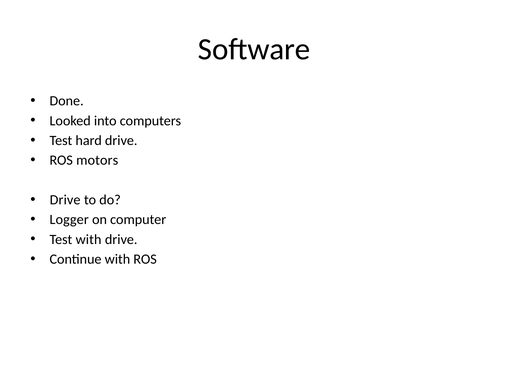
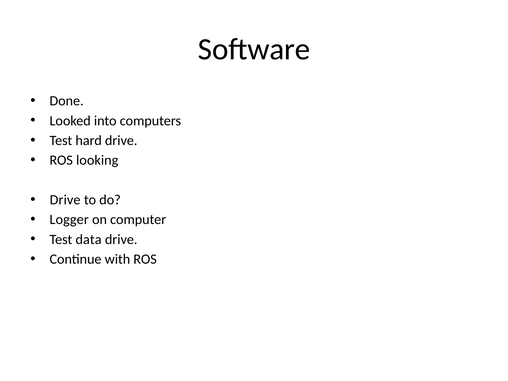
motors: motors -> looking (97, 160)
Test with: with -> data (89, 239)
